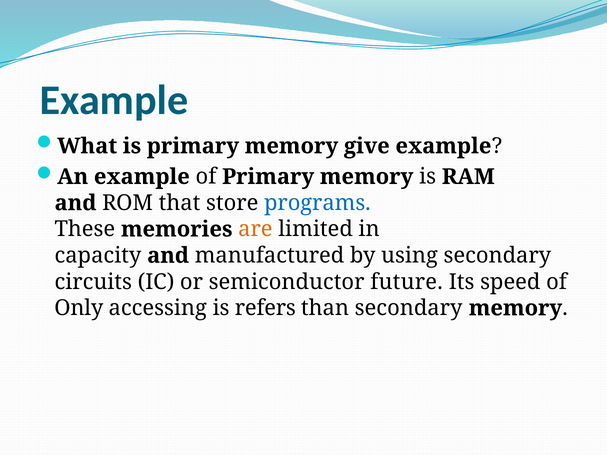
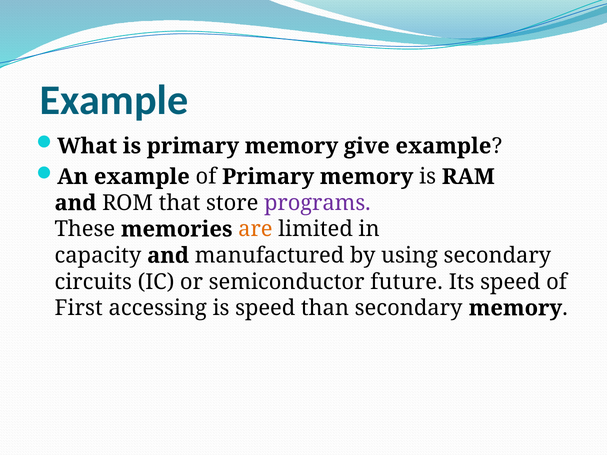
programs colour: blue -> purple (317, 203)
Only: Only -> First (79, 308)
is refers: refers -> speed (265, 308)
